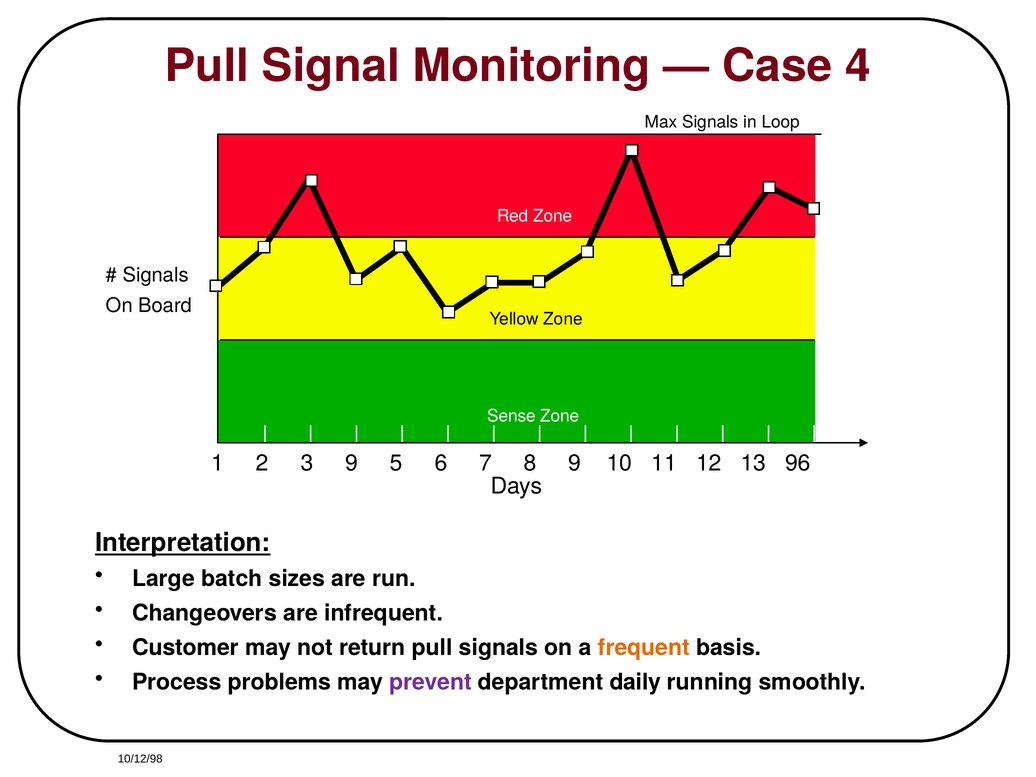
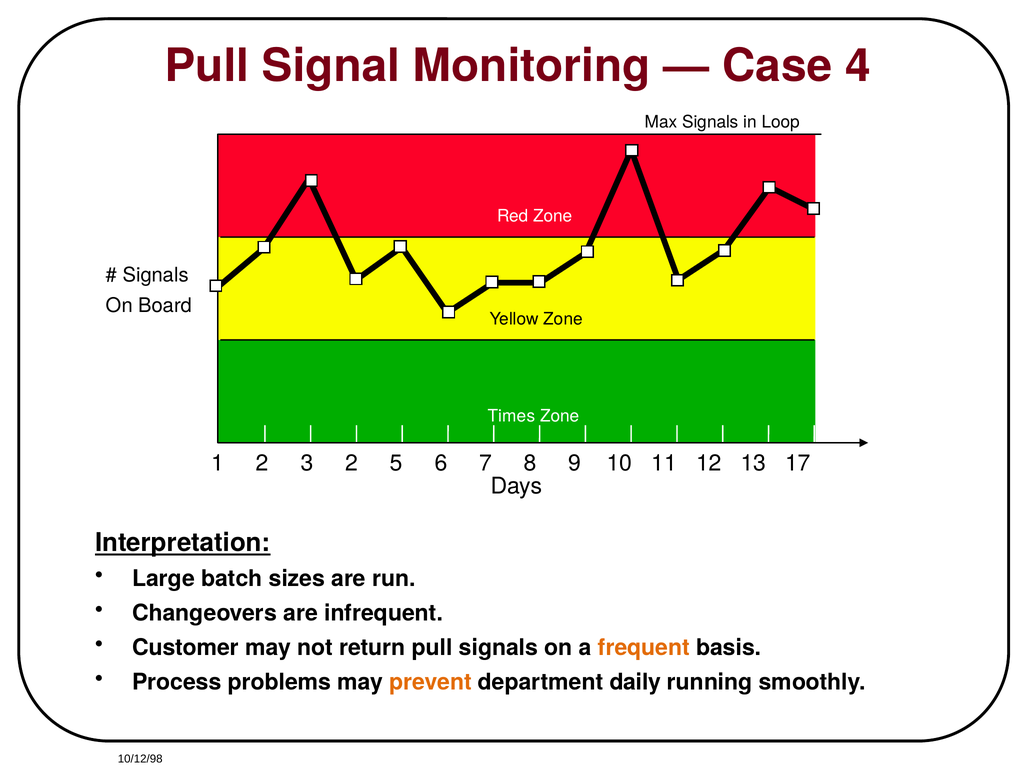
Sense: Sense -> Times (511, 416)
3 9: 9 -> 2 (352, 463)
96: 96 -> 17 (798, 463)
prevent colour: purple -> orange (431, 682)
